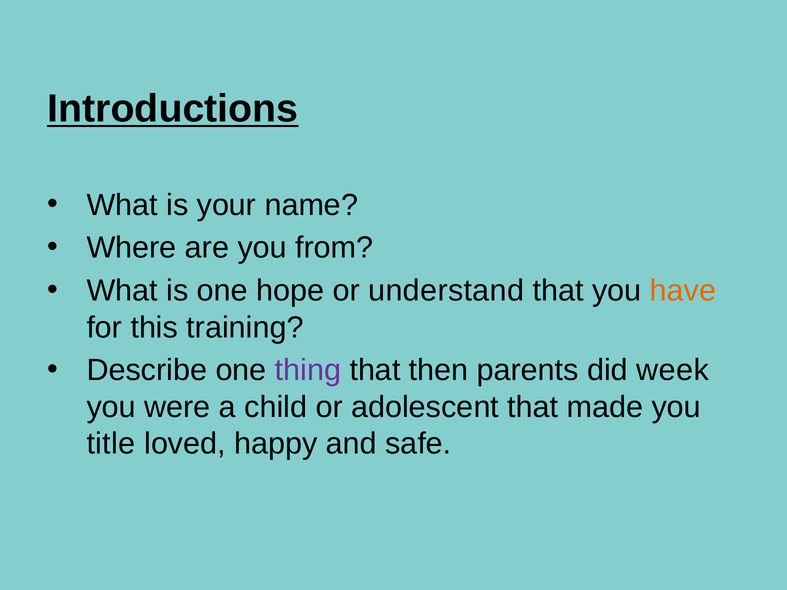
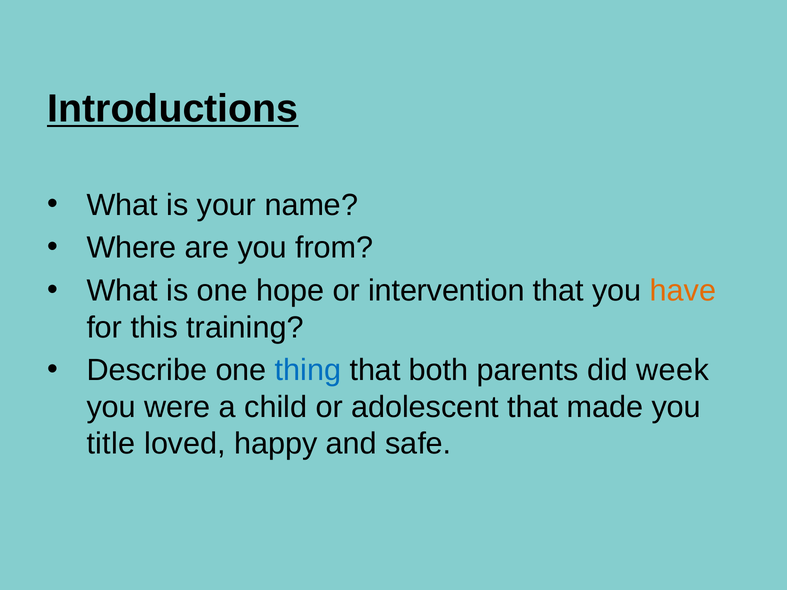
understand: understand -> intervention (446, 291)
thing colour: purple -> blue (308, 370)
then: then -> both (439, 370)
